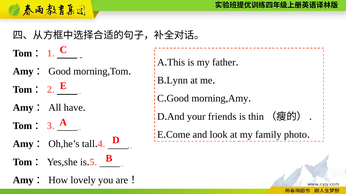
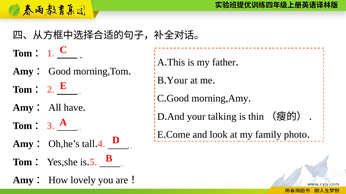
Lynn: Lynn -> Your (177, 81)
friends: friends -> talking (222, 117)
